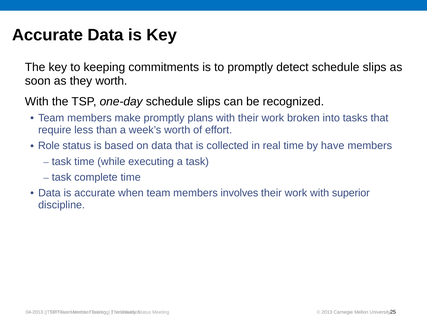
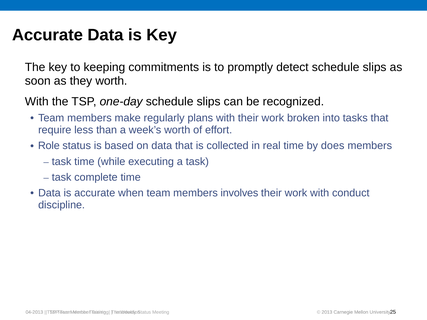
make promptly: promptly -> regularly (164, 118)
have: have -> does (333, 146)
superior: superior -> conduct (351, 193)
